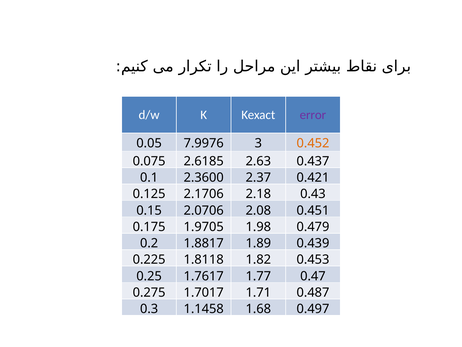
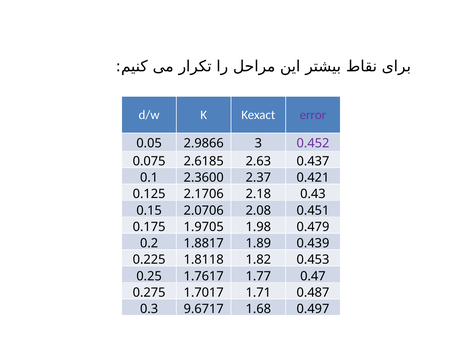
7.9976: 7.9976 -> 2.9866 (204, 143)
0.452 colour: orange -> purple (313, 143)
1.1458: 1.1458 -> 9.6717 (204, 308)
